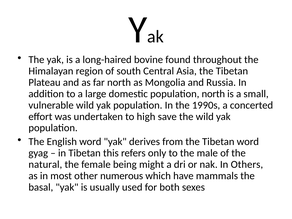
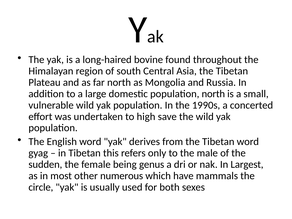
natural: natural -> sudden (45, 164)
might: might -> genus (152, 164)
Others: Others -> Largest (247, 164)
basal: basal -> circle (41, 187)
